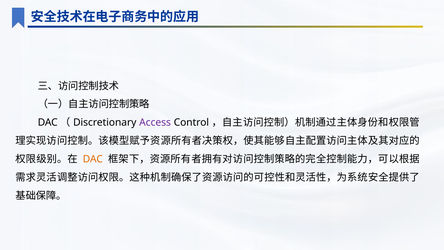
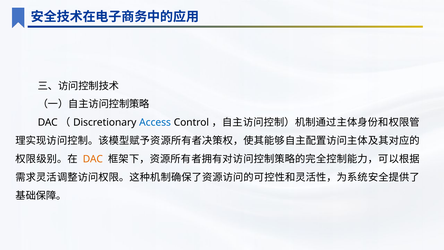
Access colour: purple -> blue (155, 122)
